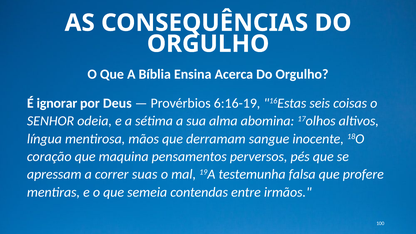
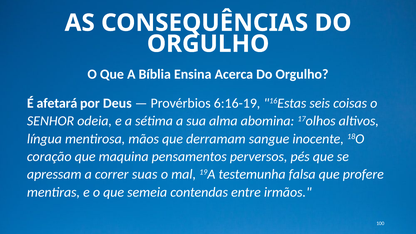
ignorar: ignorar -> afetará (57, 103)
